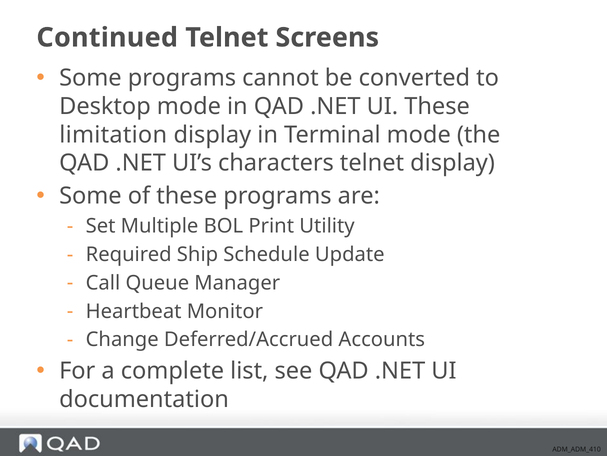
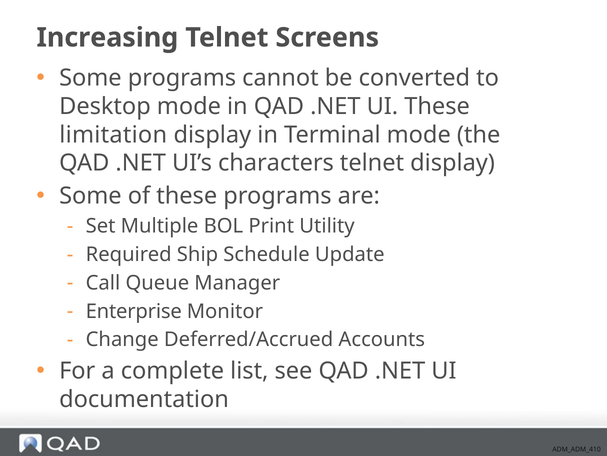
Continued: Continued -> Increasing (107, 38)
Heartbeat: Heartbeat -> Enterprise (134, 311)
